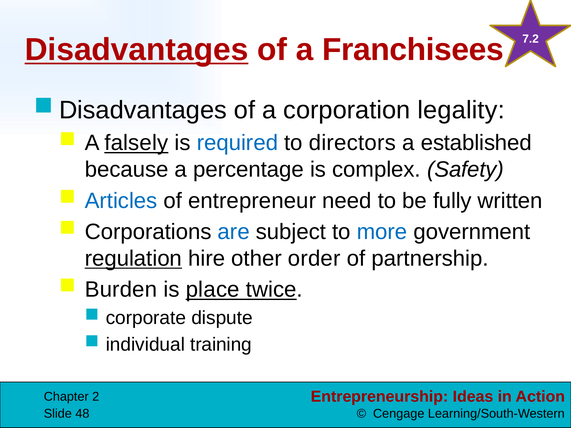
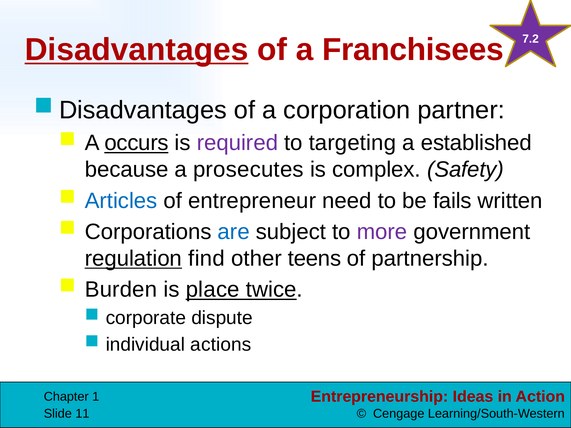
legality: legality -> partner (461, 110)
falsely: falsely -> occurs (137, 143)
required colour: blue -> purple (237, 143)
directors: directors -> targeting (352, 143)
percentage: percentage -> prosecutes (248, 170)
fully: fully -> fails (452, 201)
more colour: blue -> purple (382, 232)
hire: hire -> find (207, 259)
order: order -> teens (314, 259)
training: training -> actions (221, 345)
2: 2 -> 1 (96, 397)
48: 48 -> 11 (82, 414)
